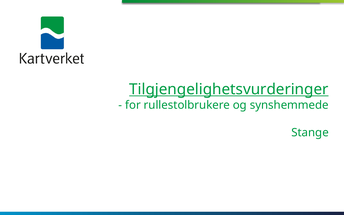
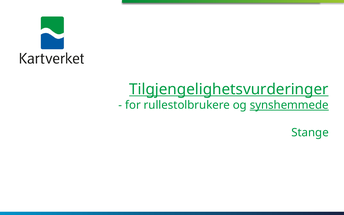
synshemmede underline: none -> present (289, 105)
